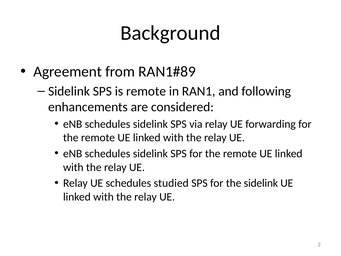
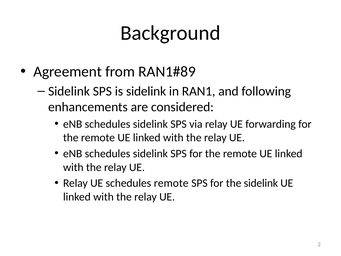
is remote: remote -> sidelink (146, 91)
schedules studied: studied -> remote (171, 183)
